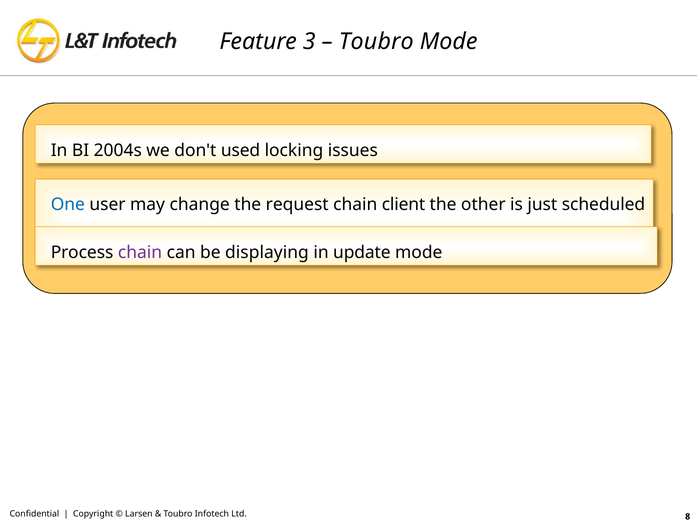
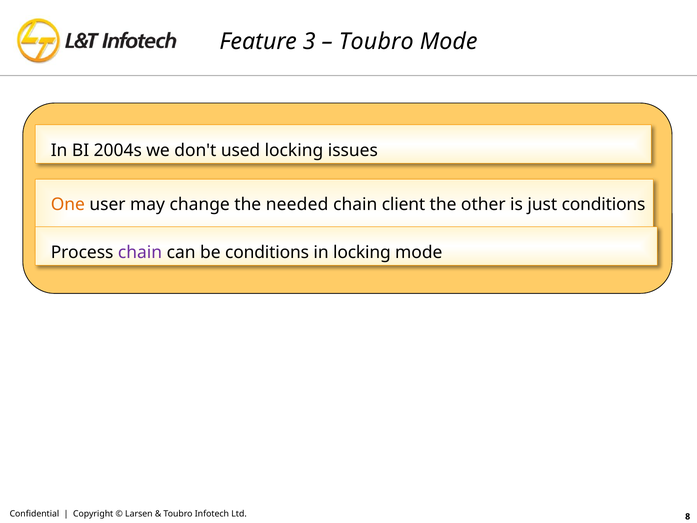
One colour: blue -> orange (68, 205)
request: request -> needed (297, 205)
just scheduled: scheduled -> conditions (604, 205)
be displaying: displaying -> conditions (267, 252)
in update: update -> locking (362, 252)
